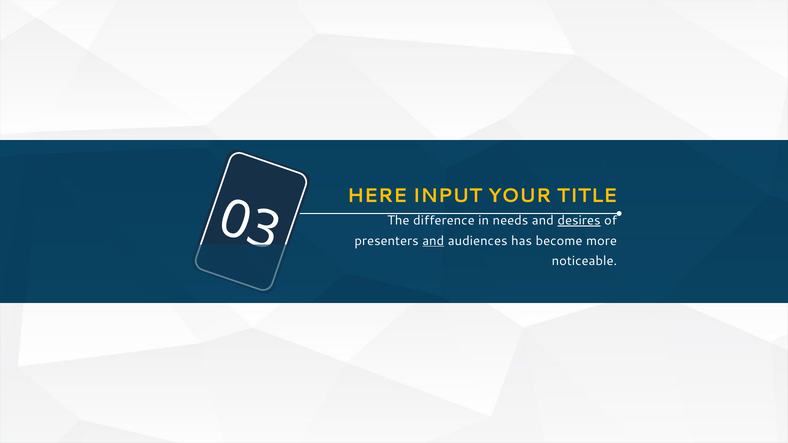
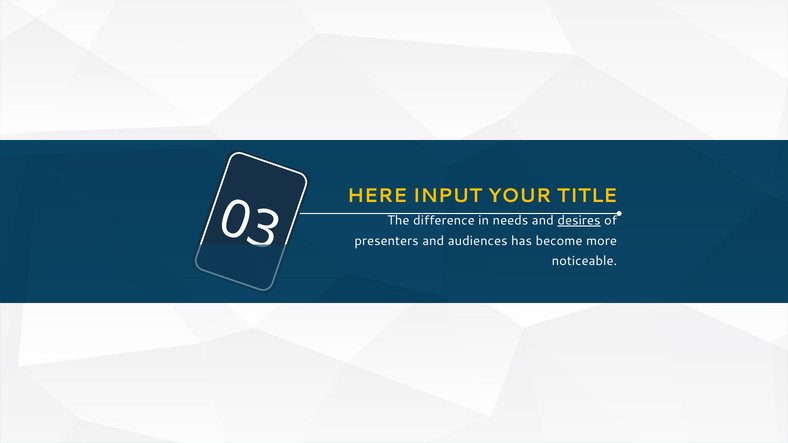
and underline: present -> none (433, 241)
